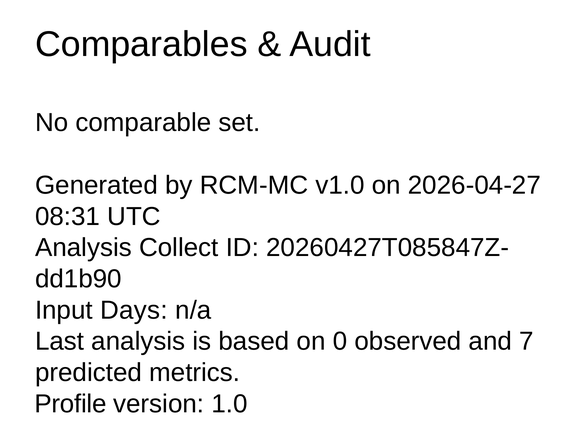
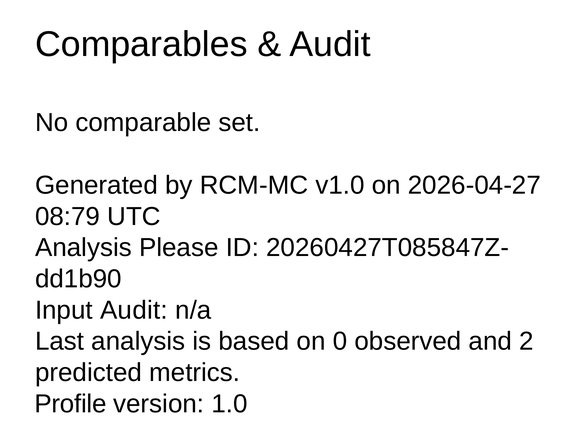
08:31: 08:31 -> 08:79 (68, 216)
Collect: Collect -> Please (179, 248)
Input Days: Days -> Audit (134, 310)
7: 7 -> 2 (527, 341)
